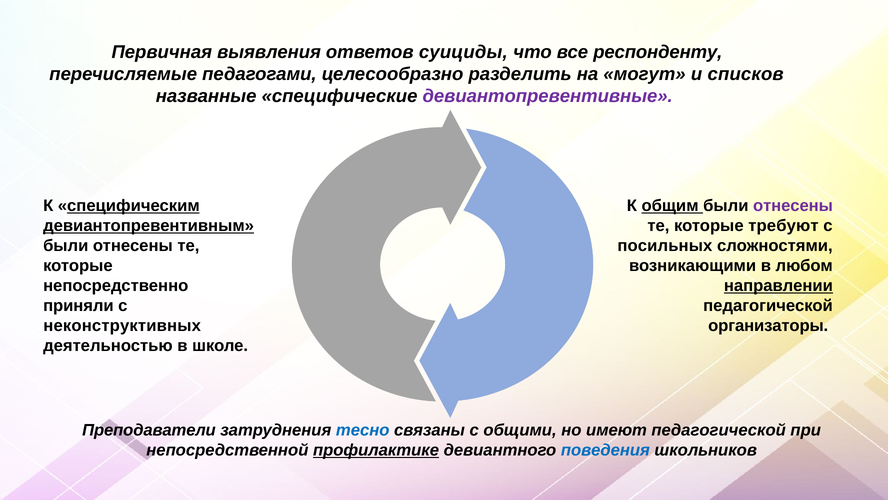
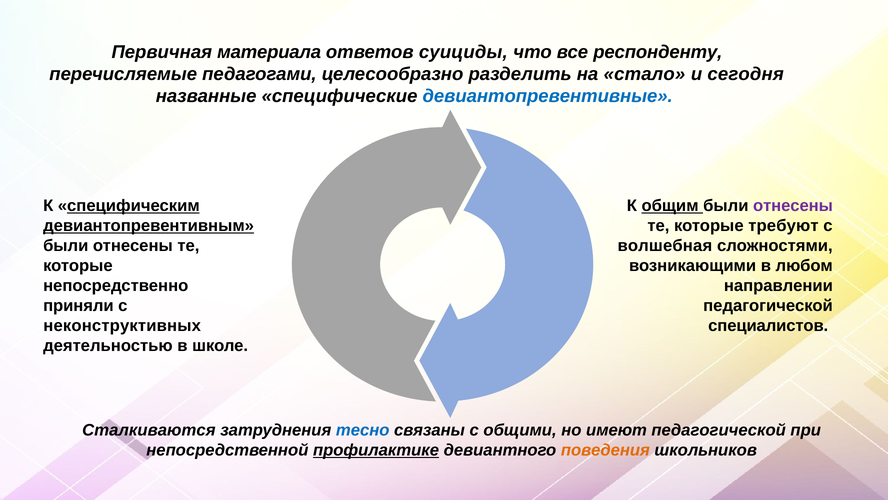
выявления: выявления -> материала (269, 52)
могут: могут -> стало (644, 74)
списков: списков -> сегодня (746, 74)
девиантопревентивные colour: purple -> blue (548, 96)
посильных: посильных -> волшебная (665, 246)
направлении underline: present -> none (778, 286)
организаторы: организаторы -> специалистов (768, 326)
Преподаватели: Преподаватели -> Сталкиваются (149, 430)
поведения colour: blue -> orange (605, 450)
